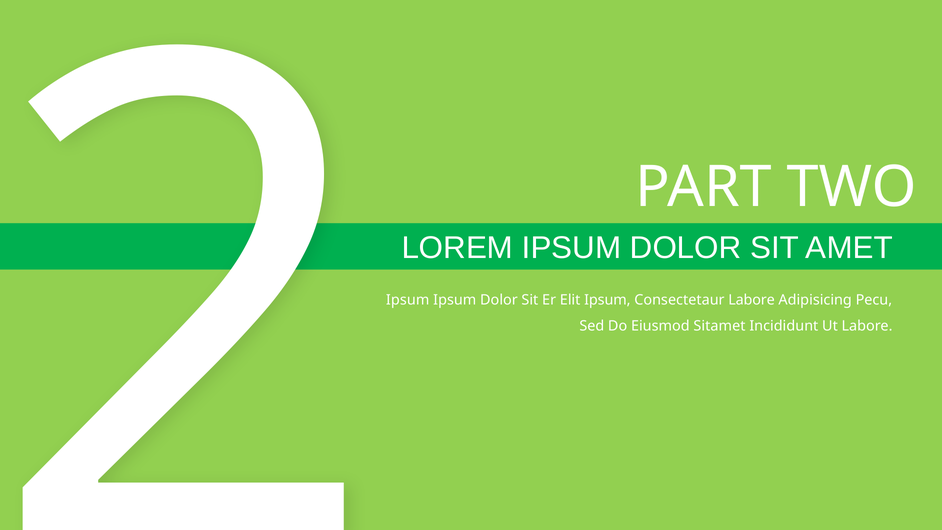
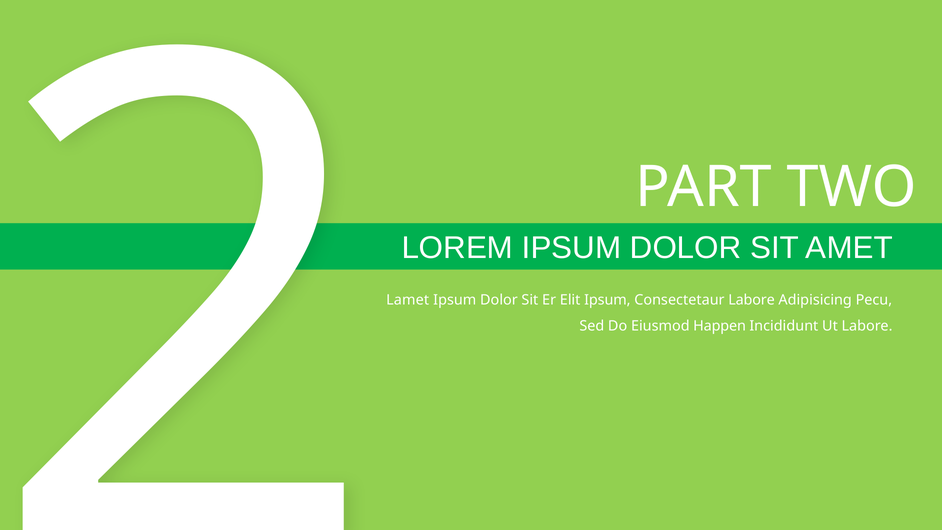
Ipsum: Ipsum -> Lamet (408, 300)
Sitamet: Sitamet -> Happen (720, 326)
